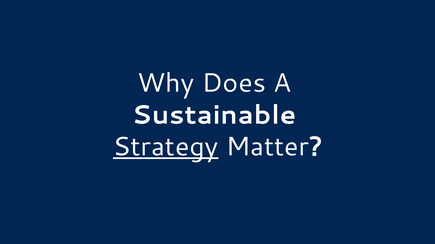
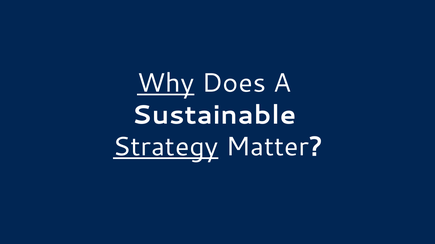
Why underline: none -> present (166, 83)
